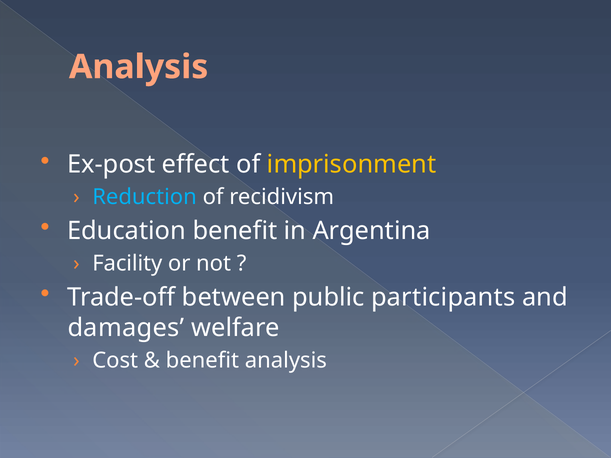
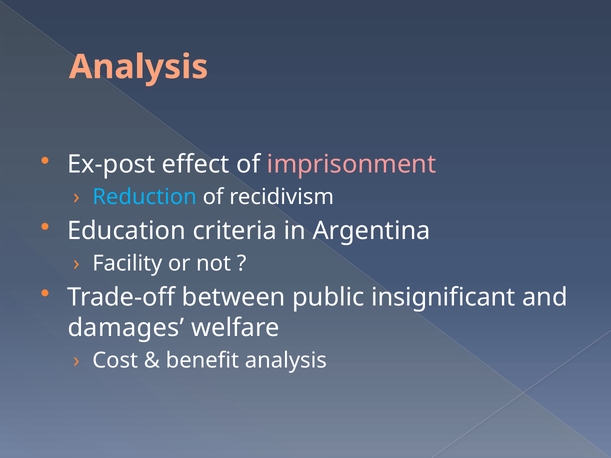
imprisonment colour: yellow -> pink (352, 165)
Education benefit: benefit -> criteria (235, 231)
participants: participants -> insignificant (443, 298)
